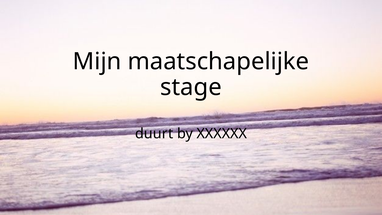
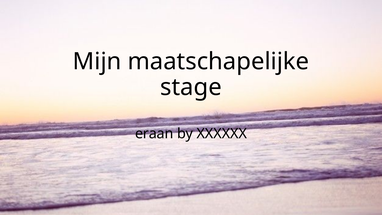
duurt: duurt -> eraan (154, 134)
